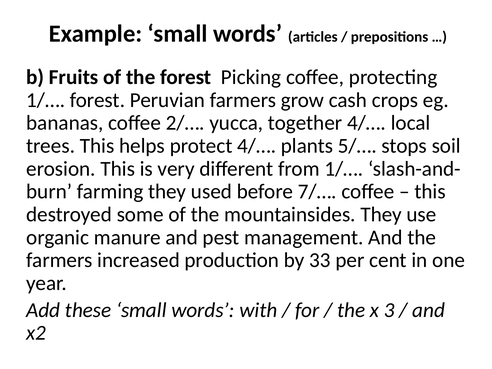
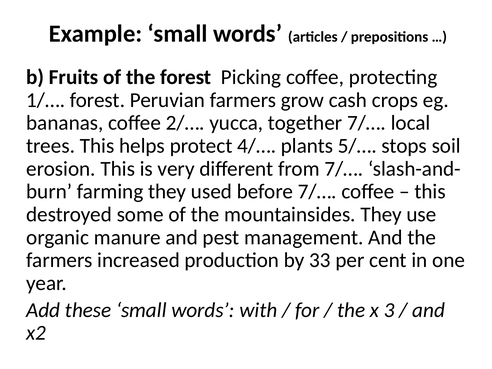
together 4/…: 4/… -> 7/… (367, 123)
from 1/…: 1/… -> 7/… (344, 169)
